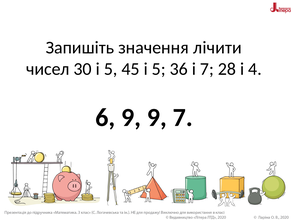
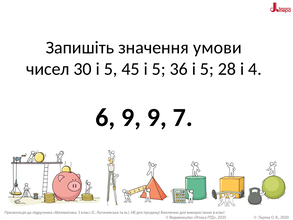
лічити: лічити -> умови (217, 47)
36 і 7: 7 -> 5 (207, 69)
